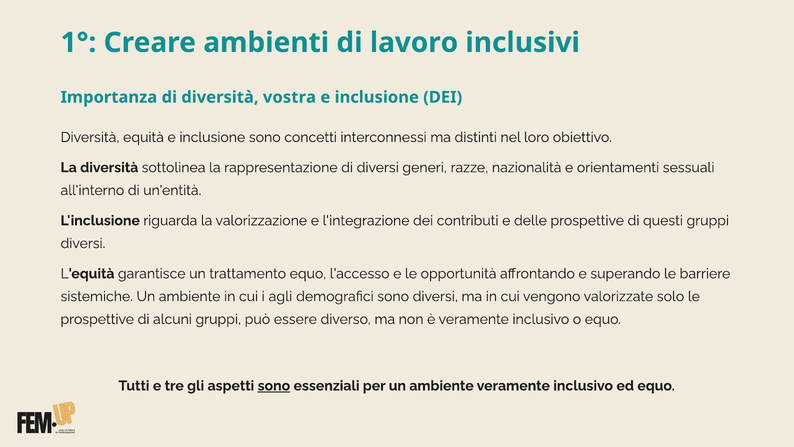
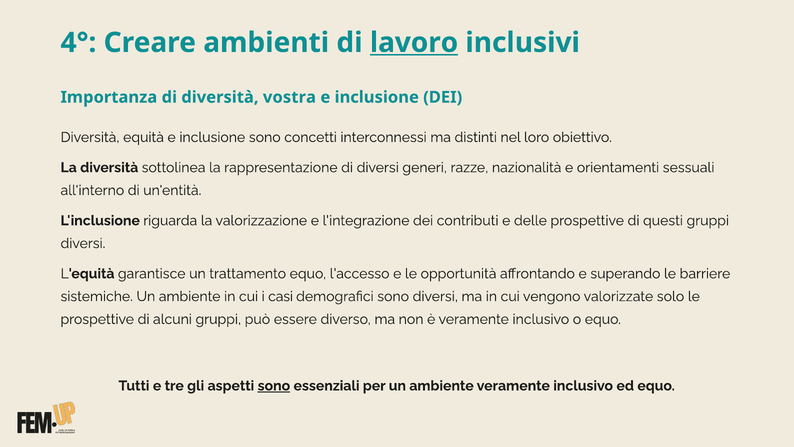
1°: 1° -> 4° (78, 43)
lavoro underline: none -> present (414, 43)
agli: agli -> casi (281, 296)
